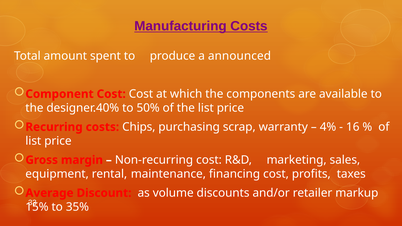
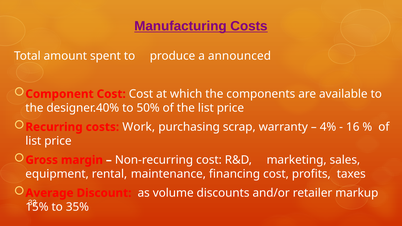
Chips: Chips -> Work (139, 127)
